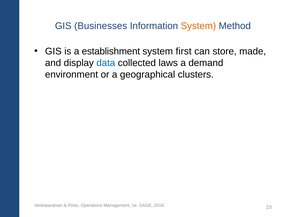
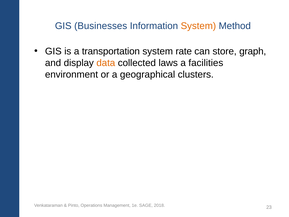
establishment: establishment -> transportation (111, 51)
first: first -> rate (184, 51)
made: made -> graph (253, 51)
data colour: blue -> orange (106, 63)
demand: demand -> facilities (206, 63)
